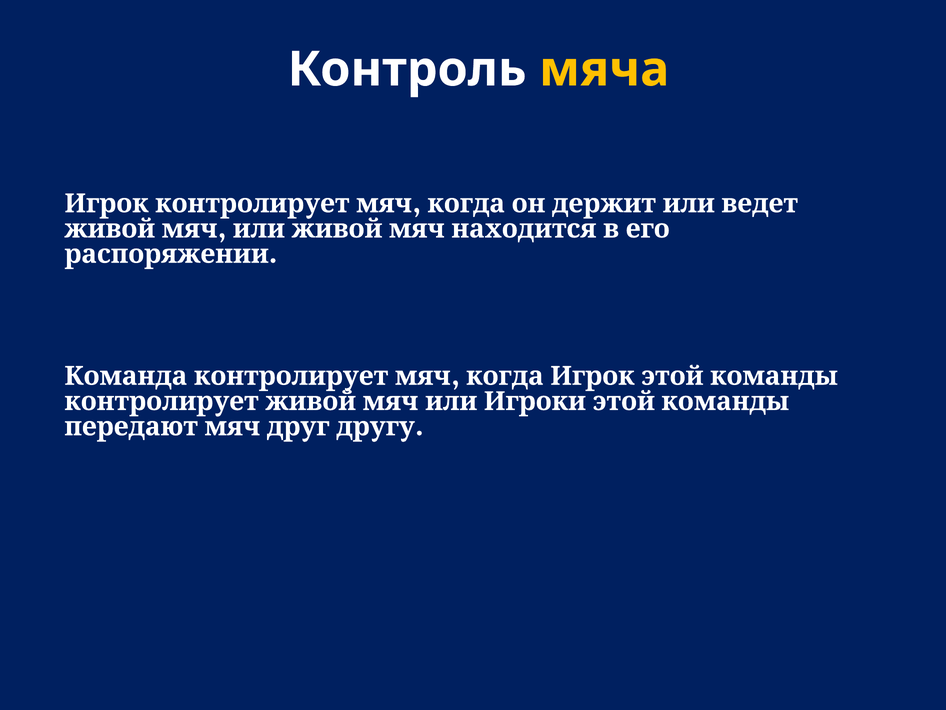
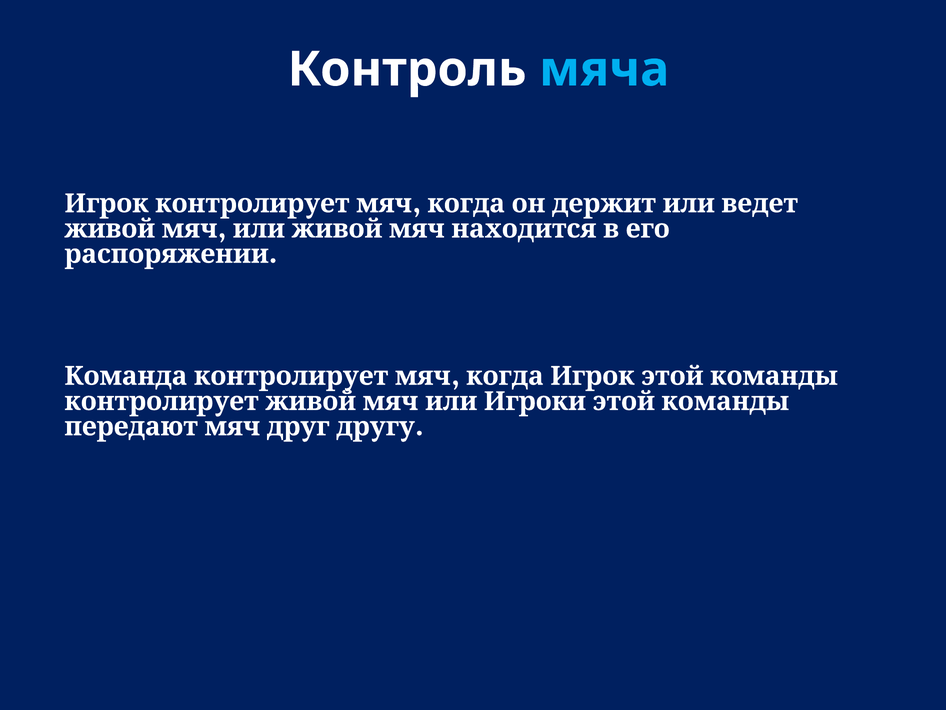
мяча colour: yellow -> light blue (604, 69)
